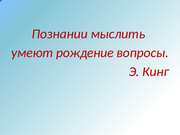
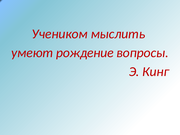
Познании: Познании -> Учеником (60, 34)
